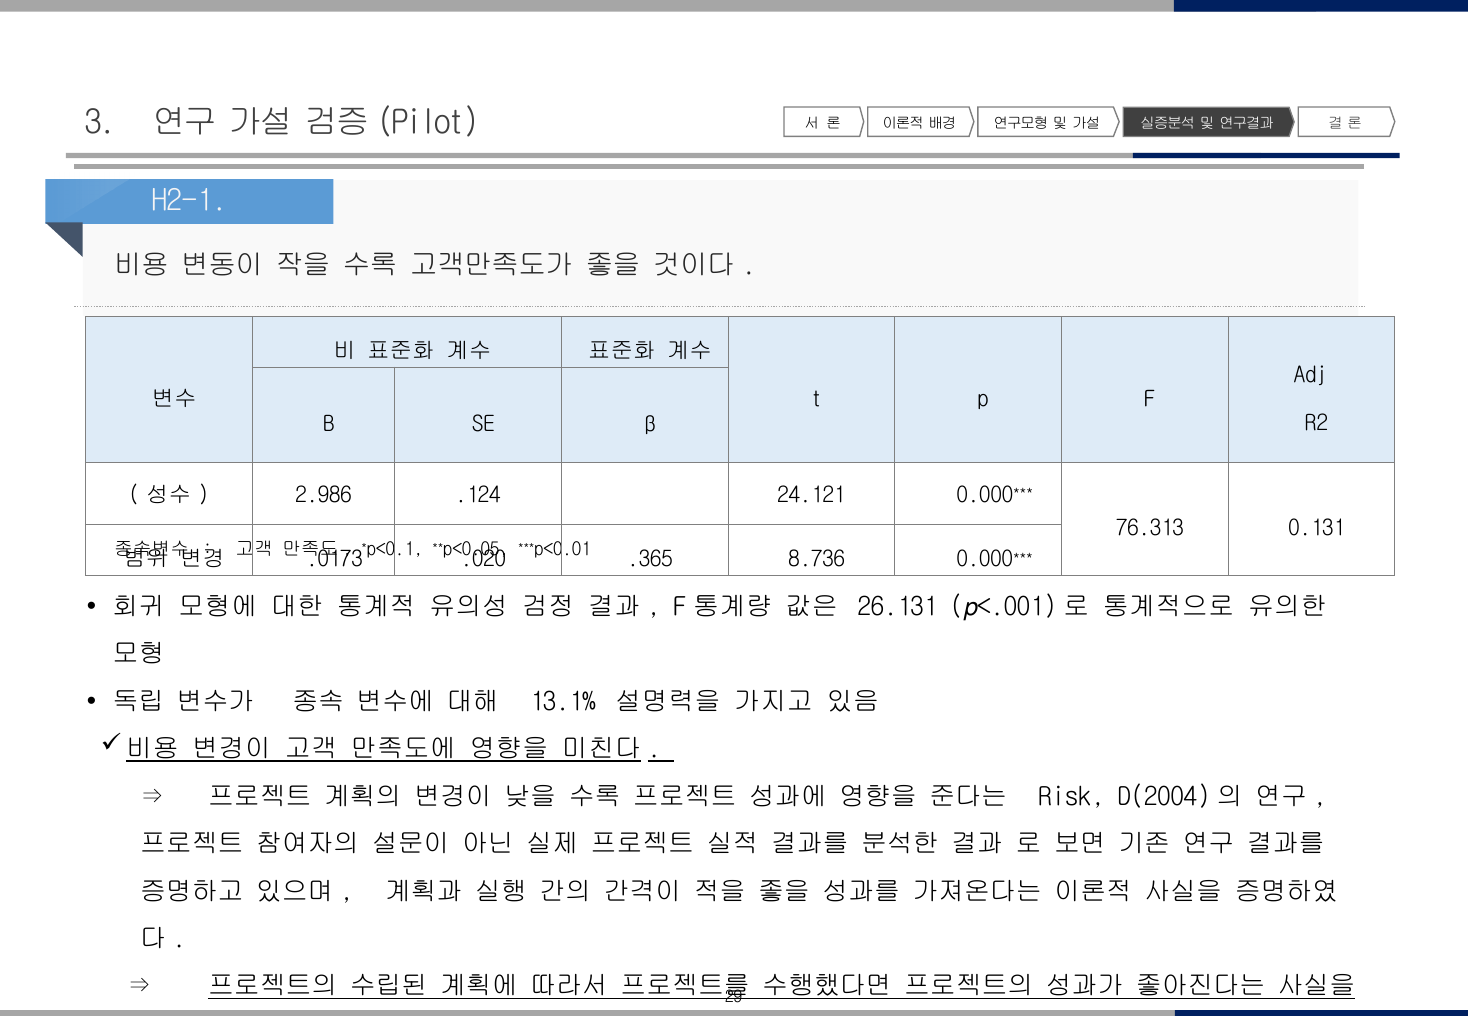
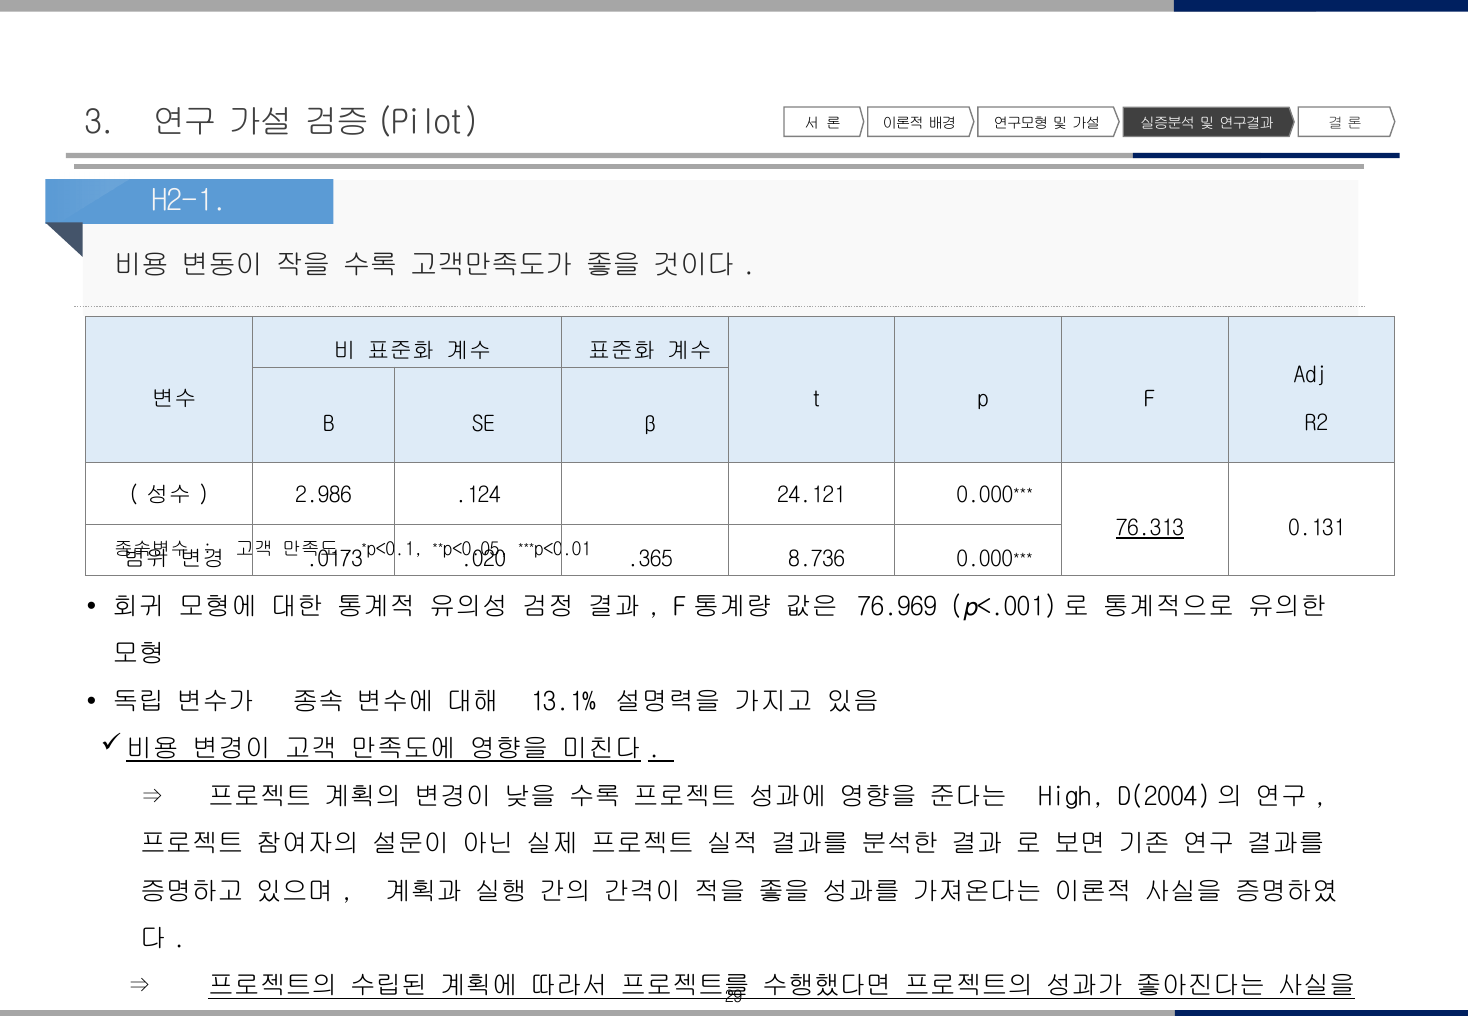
76.313 underline: none -> present (1150, 528)
26.131: 26.131 -> 76.969 (897, 607)
Risk: Risk -> High (1072, 797)
